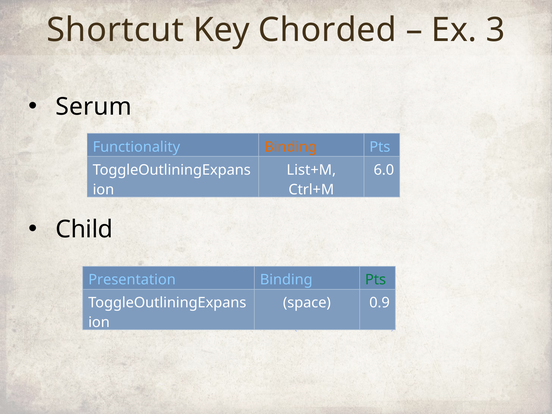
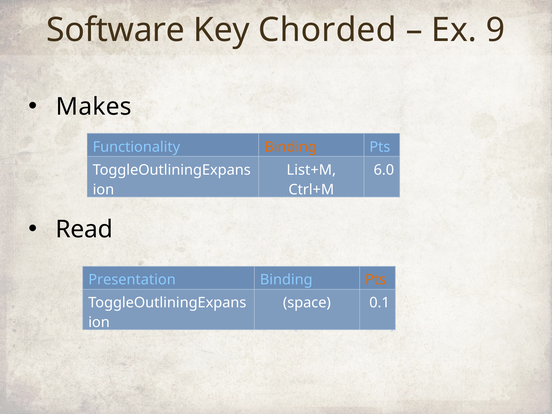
Shortcut: Shortcut -> Software (116, 30)
3: 3 -> 9 (495, 30)
Serum: Serum -> Makes (94, 107)
Child: Child -> Read (84, 229)
Pts colour: green -> orange (376, 280)
0.9: 0.9 -> 0.1 (380, 303)
